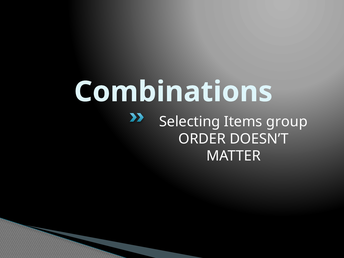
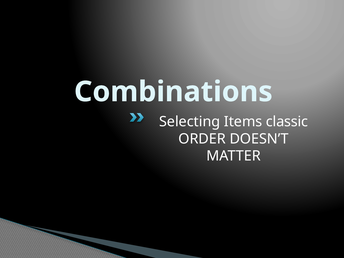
group: group -> classic (287, 122)
